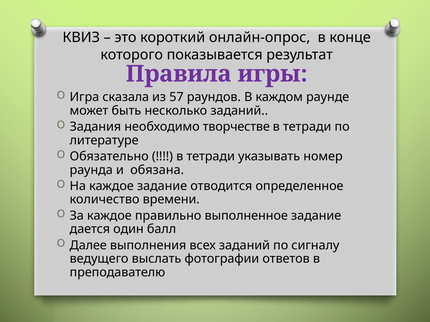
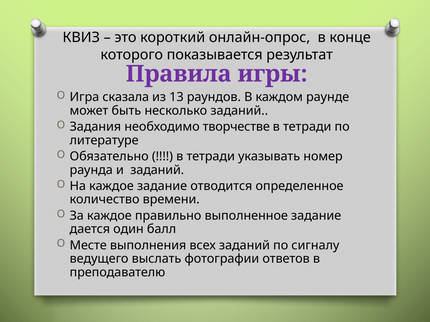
57: 57 -> 13 (176, 97)
и обязана: обязана -> заданий (157, 170)
Далее: Далее -> Месте (88, 246)
